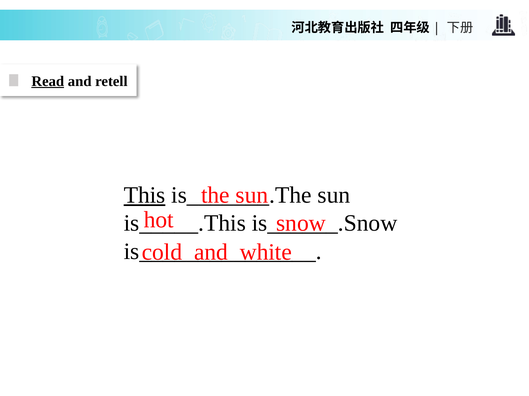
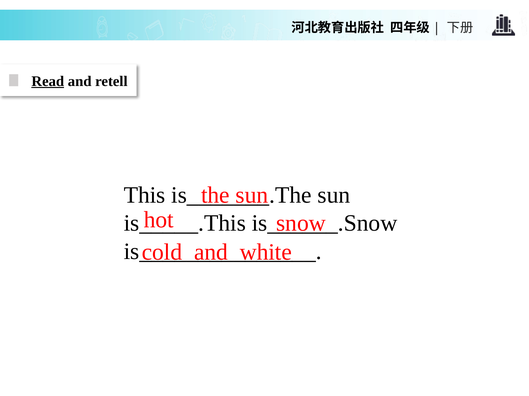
This underline: present -> none (145, 195)
